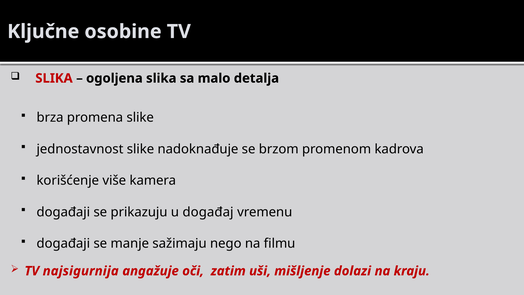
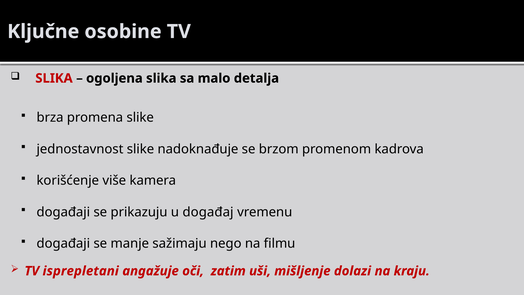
najsigurnija: najsigurnija -> isprepletani (81, 271)
